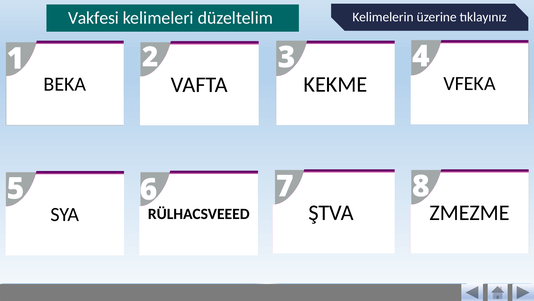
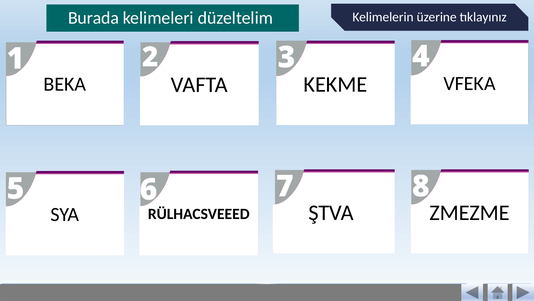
Vakfesi: Vakfesi -> Burada (94, 18)
